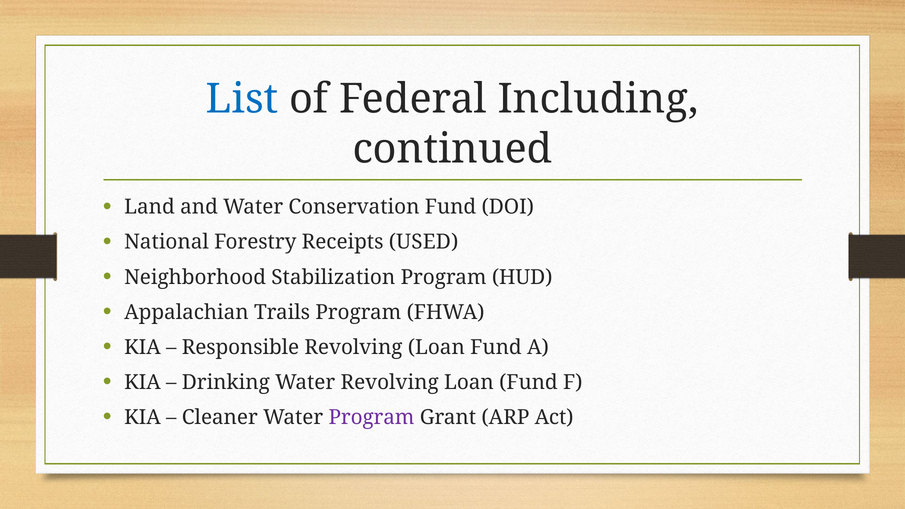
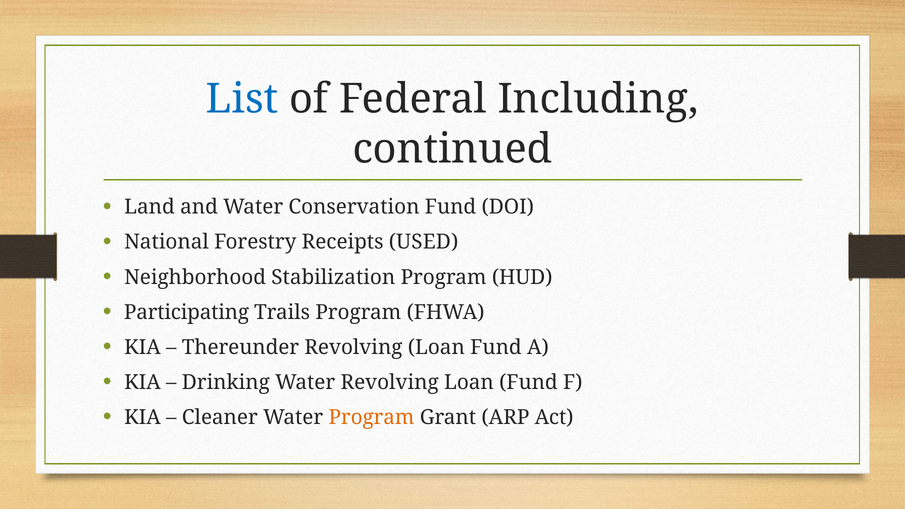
Appalachian: Appalachian -> Participating (187, 312)
Responsible: Responsible -> Thereunder (240, 347)
Program colour: purple -> orange (371, 417)
